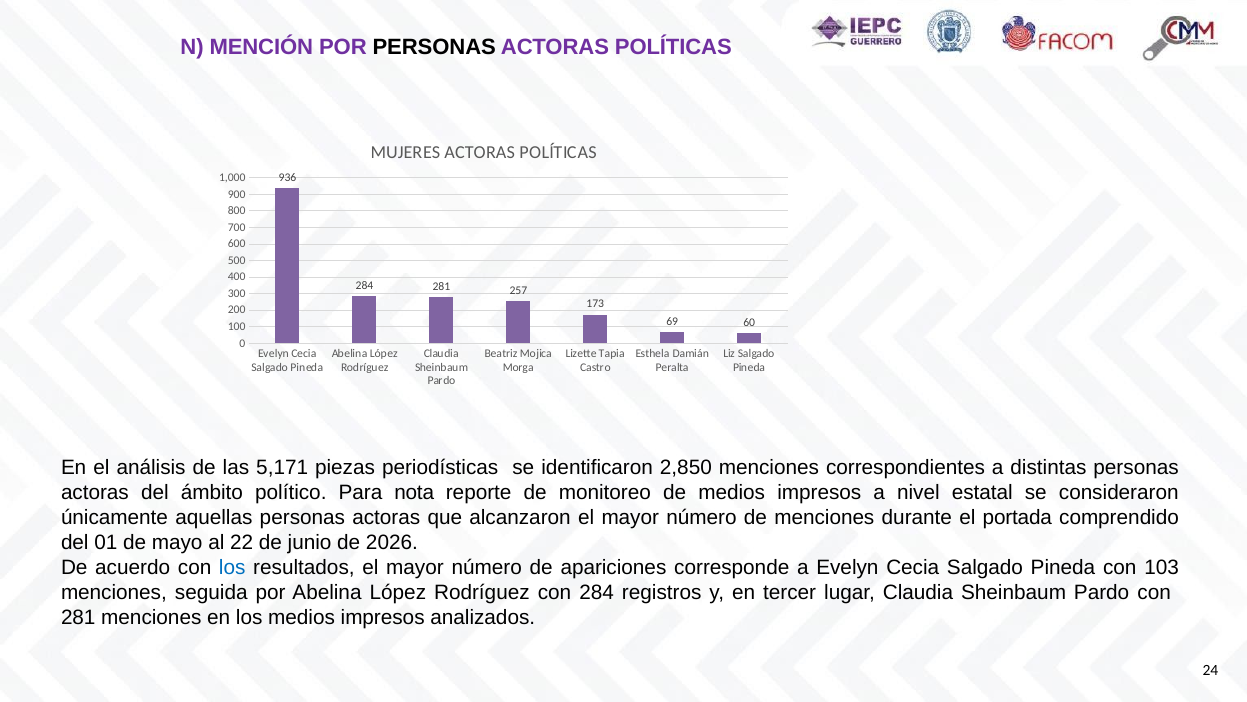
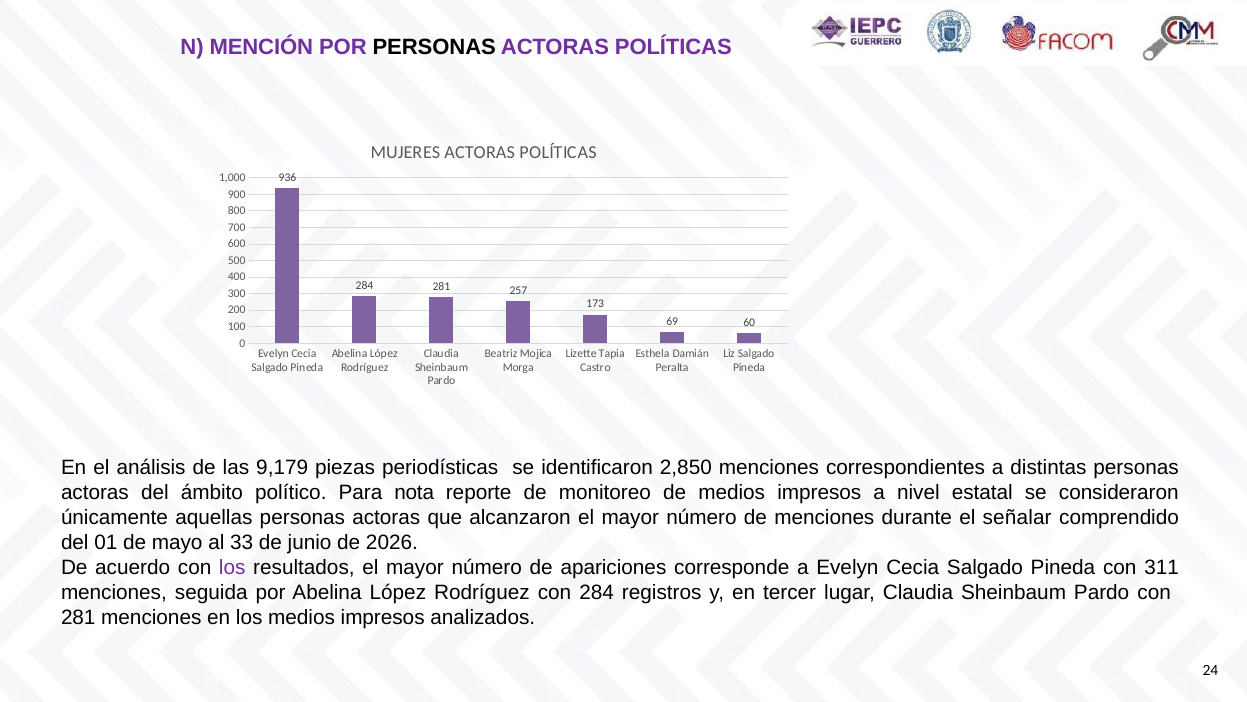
5,171: 5,171 -> 9,179 (282, 468)
portada: portada -> señalar (1017, 517)
22: 22 -> 33 (242, 542)
los colour: blue -> purple (232, 567)
103: 103 -> 311 (1162, 567)
